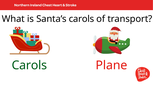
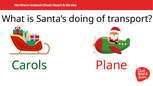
Santa’s carols: carols -> doing (81, 19)
